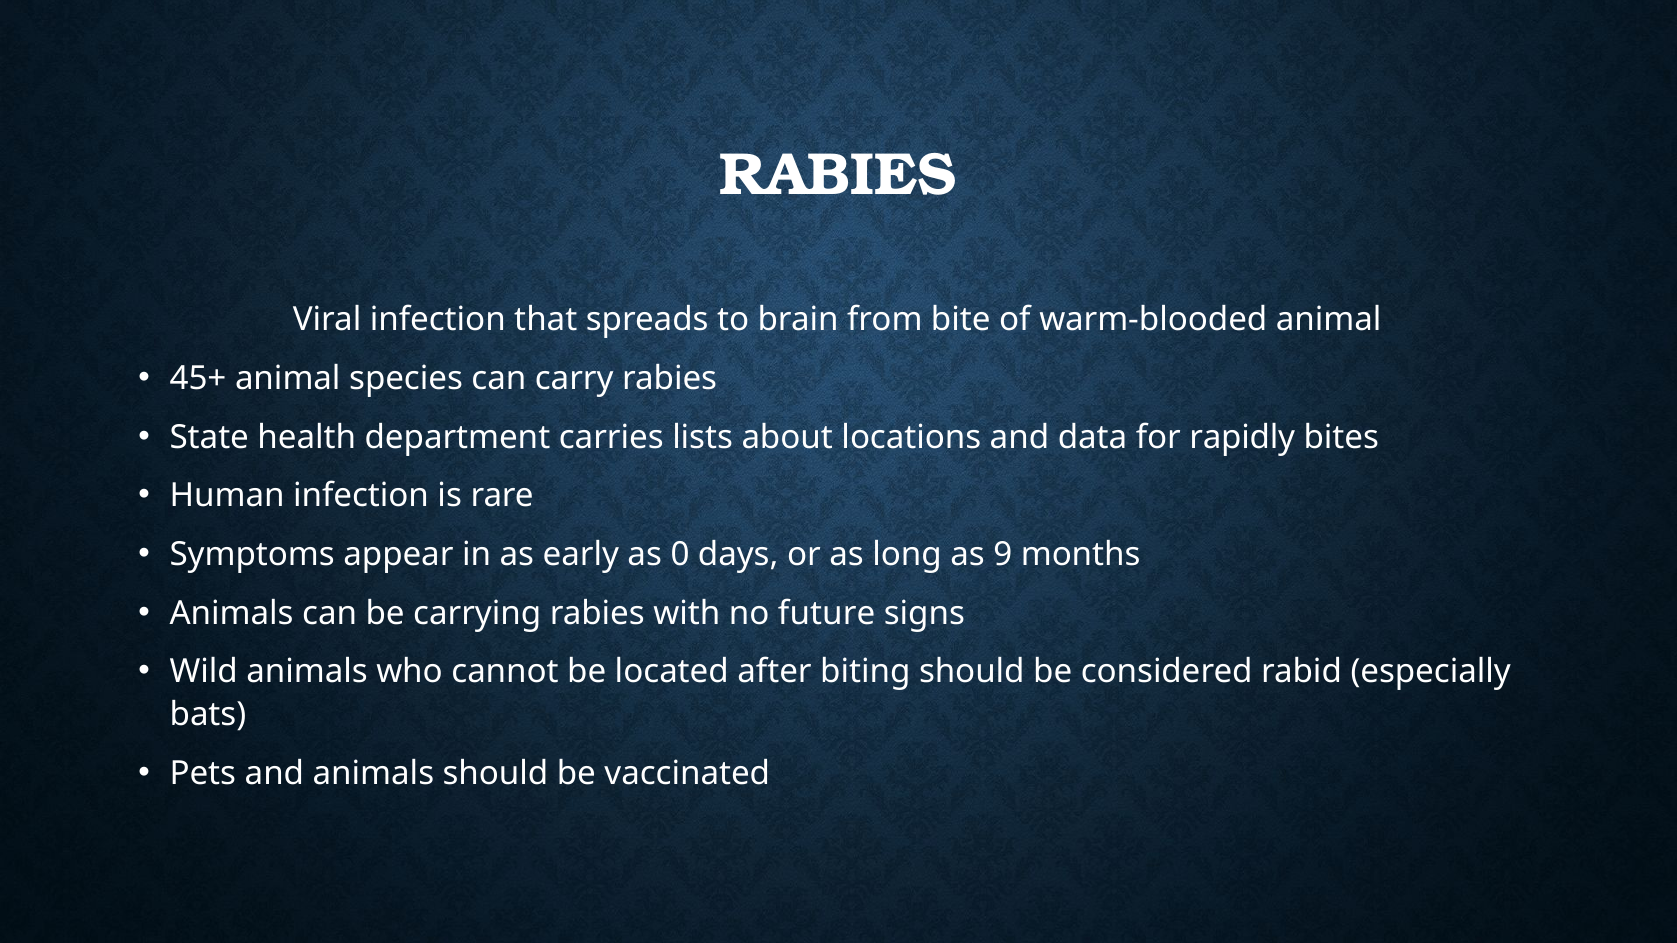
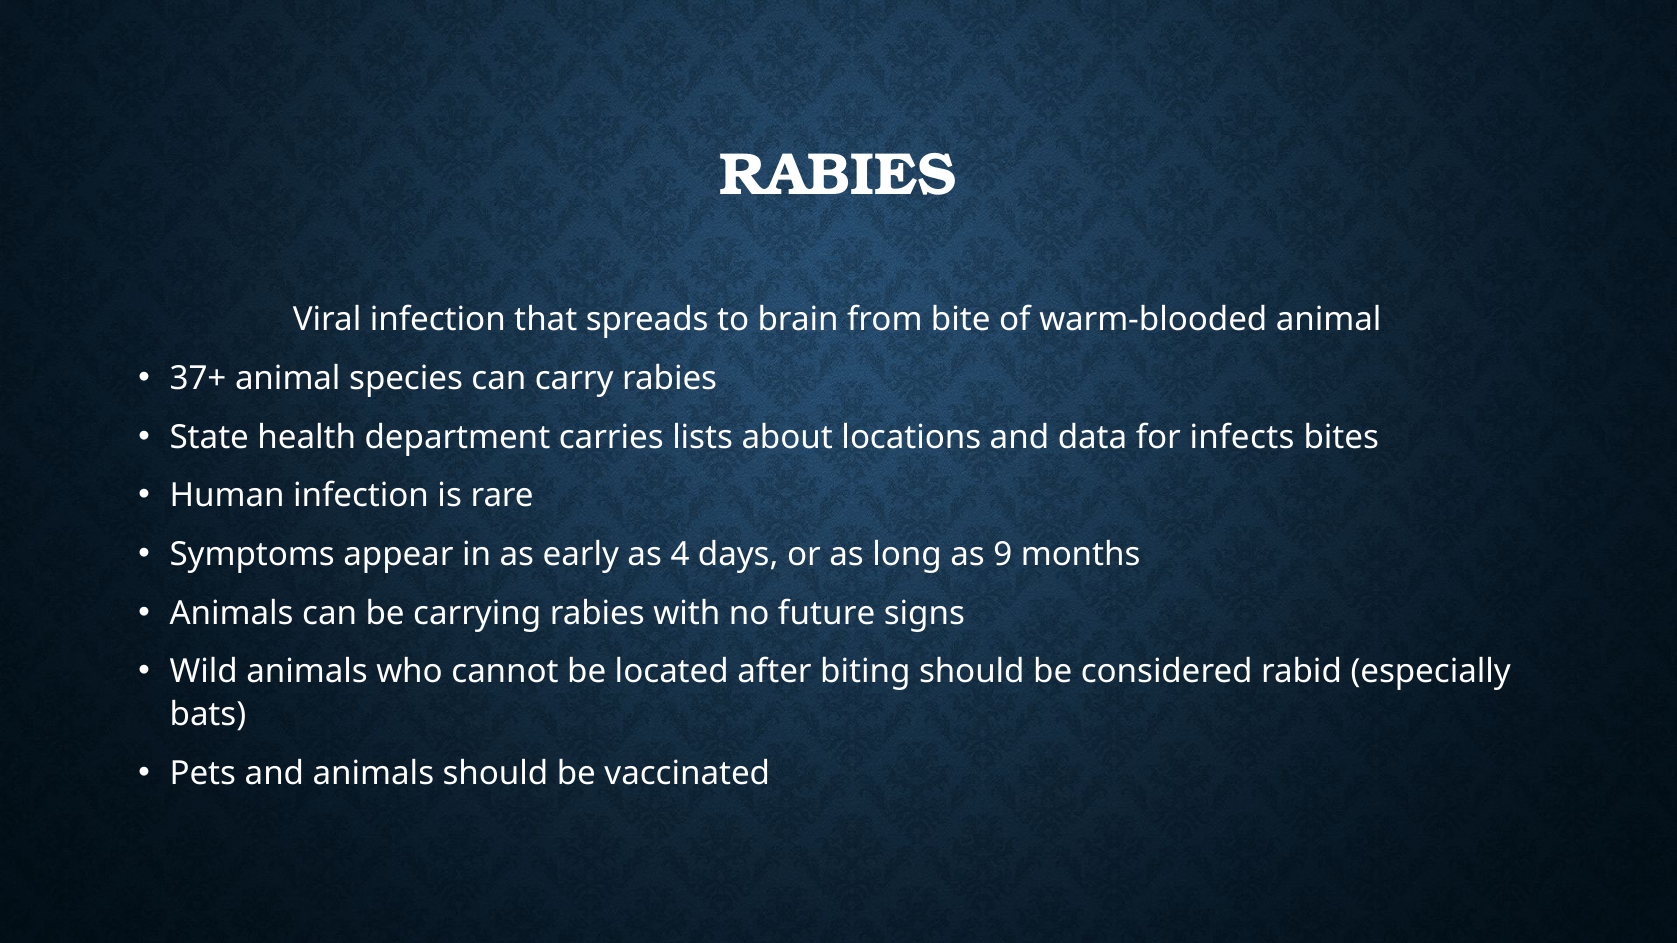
45+: 45+ -> 37+ (198, 379)
rapidly: rapidly -> infects (1242, 437)
0: 0 -> 4 (680, 555)
